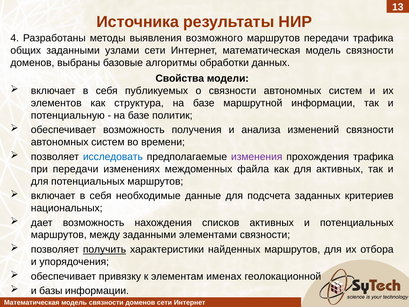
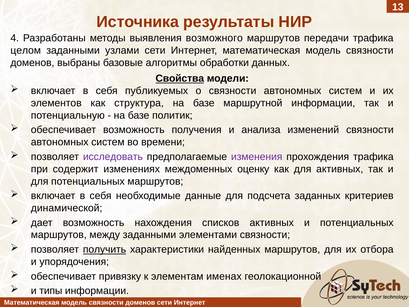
общих: общих -> целом (26, 50)
Свойства underline: none -> present (180, 78)
исследовать colour: blue -> purple (113, 157)
при передачи: передачи -> содержит (76, 169)
файла: файла -> оценку (253, 169)
национальных: национальных -> динамической (67, 208)
базы: базы -> типы (51, 291)
